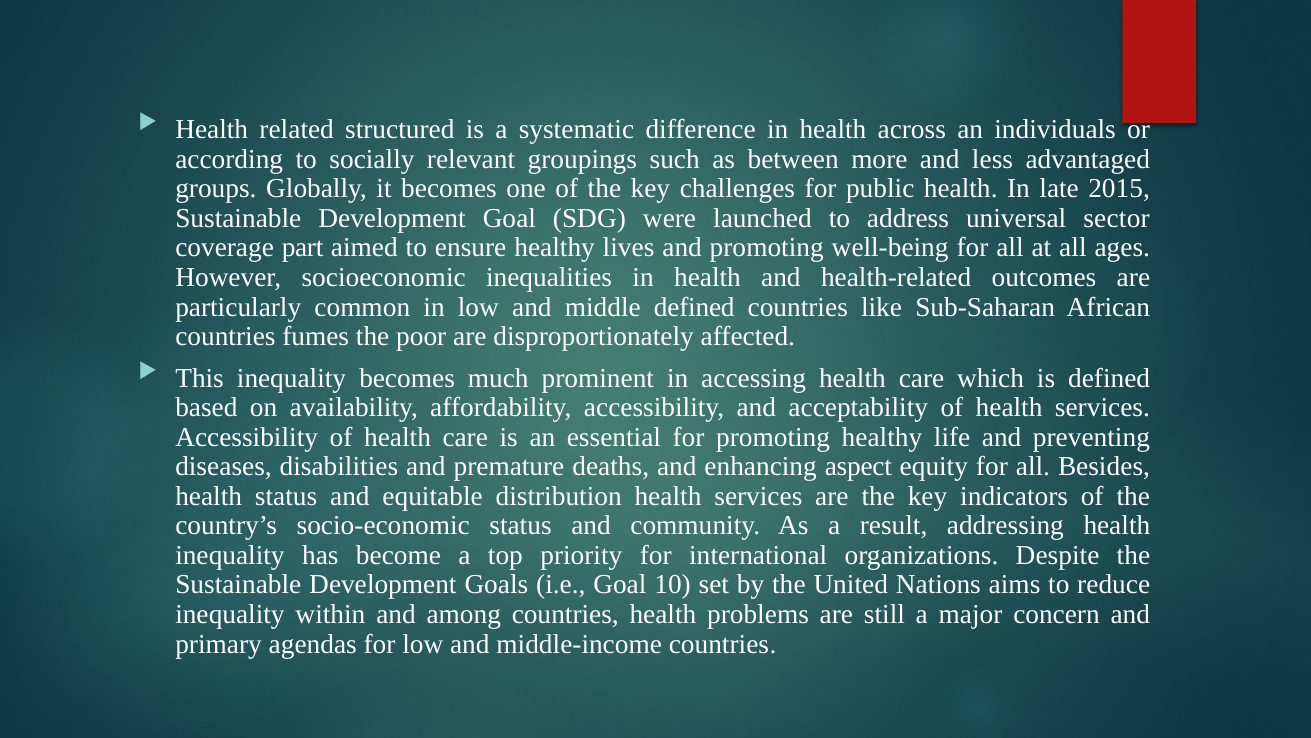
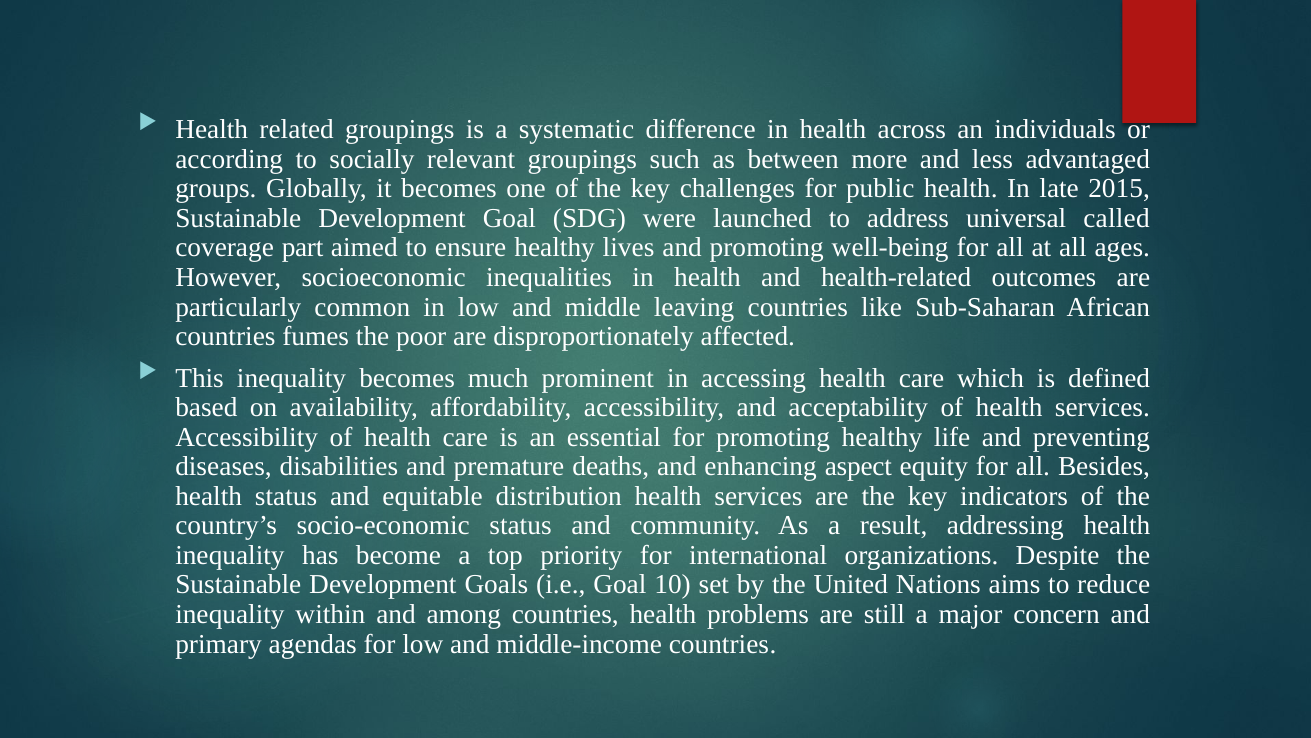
related structured: structured -> groupings (400, 130)
sector: sector -> called (1117, 218)
middle defined: defined -> leaving (694, 307)
